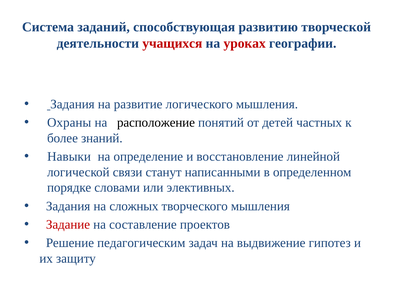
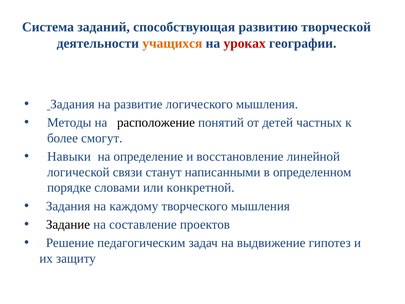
учащихся colour: red -> orange (172, 43)
Охраны: Охраны -> Методы (69, 122)
знаний: знаний -> смогут (102, 138)
элективных: элективных -> конкретной (201, 187)
сложных: сложных -> каждому (134, 206)
Задание colour: red -> black (68, 224)
